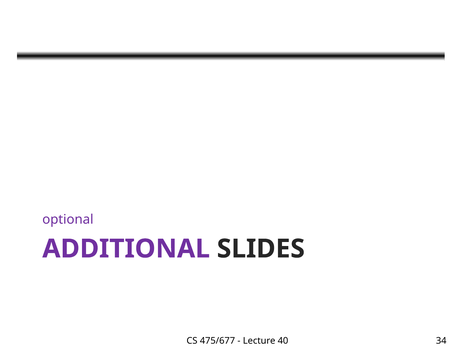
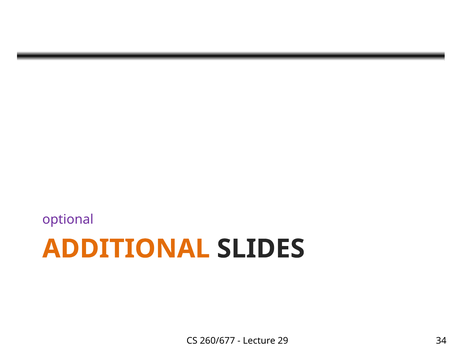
ADDITIONAL colour: purple -> orange (126, 249)
475/677: 475/677 -> 260/677 (217, 341)
40: 40 -> 29 (283, 341)
